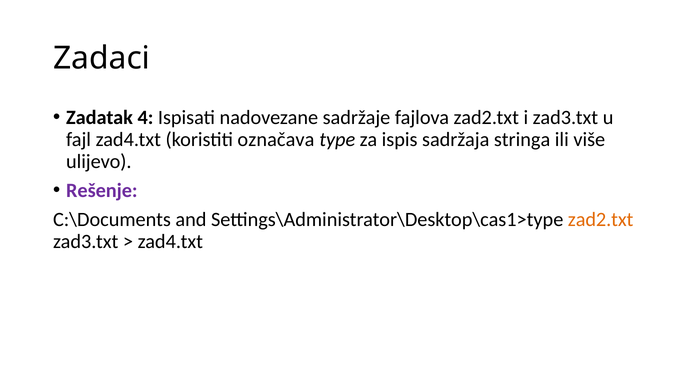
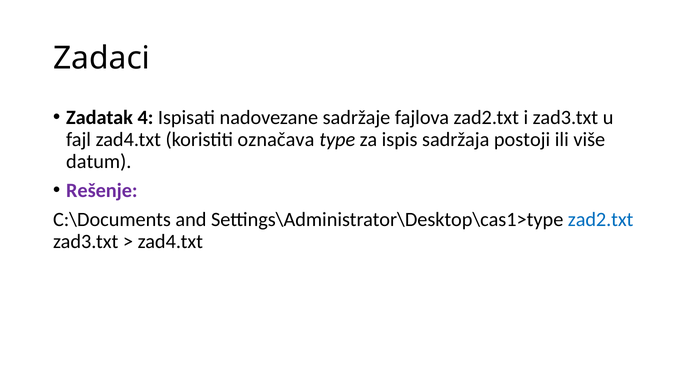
stringa: stringa -> postoji (522, 140)
ulijevo: ulijevo -> datum (99, 162)
zad2.txt colour: orange -> blue (601, 220)
